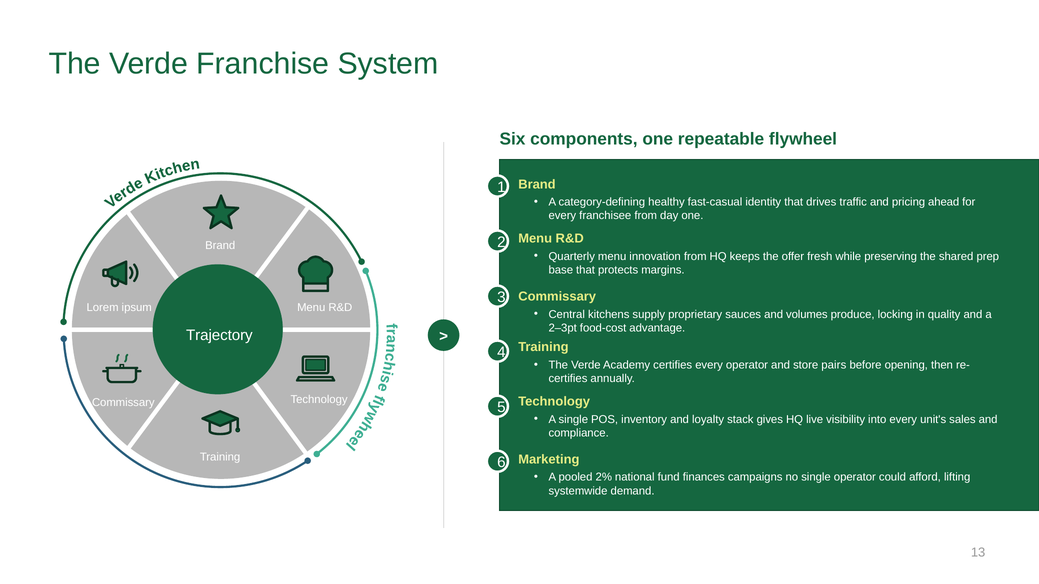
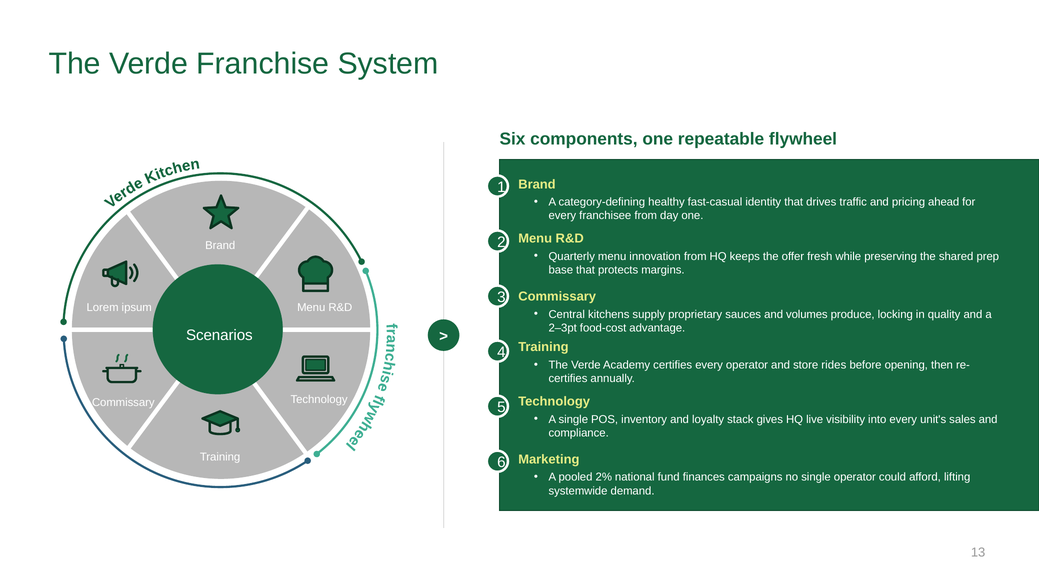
Trajectory: Trajectory -> Scenarios (219, 336)
pairs: pairs -> rides (834, 365)
